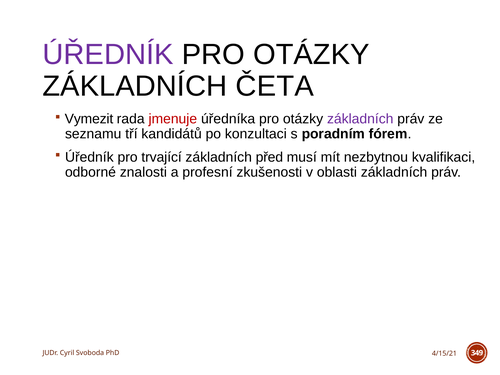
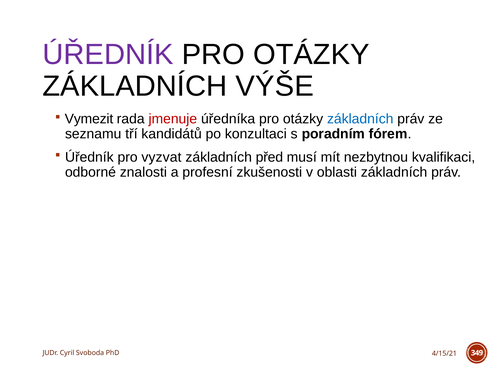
ČETA: ČETA -> VÝŠE (275, 86)
základních colour: purple -> blue (360, 119)
trvající: trvající -> vyzvat (161, 157)
